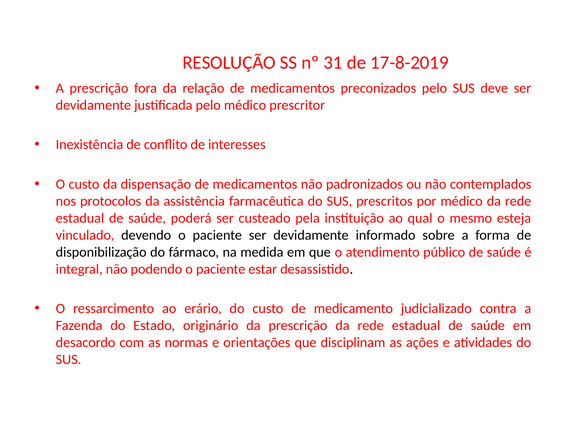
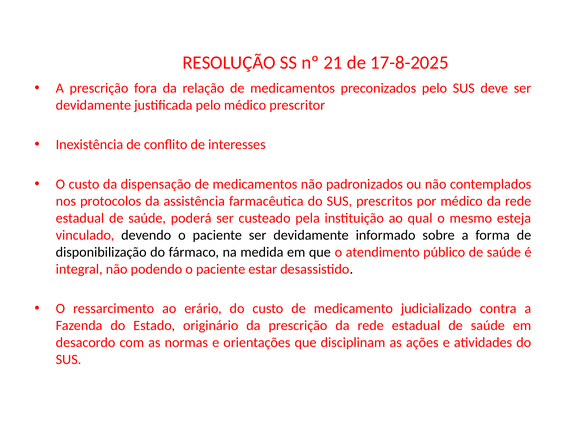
31: 31 -> 21 (333, 63)
17-8-2019: 17-8-2019 -> 17-8-2025 (409, 63)
